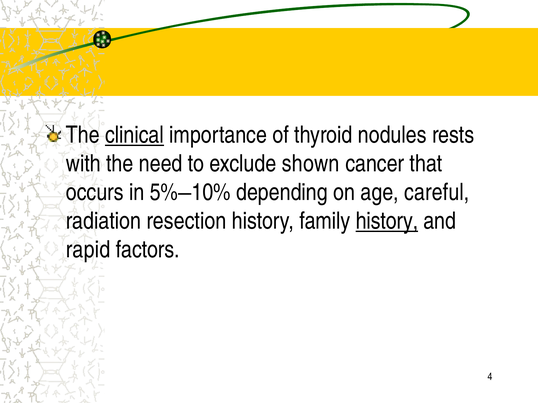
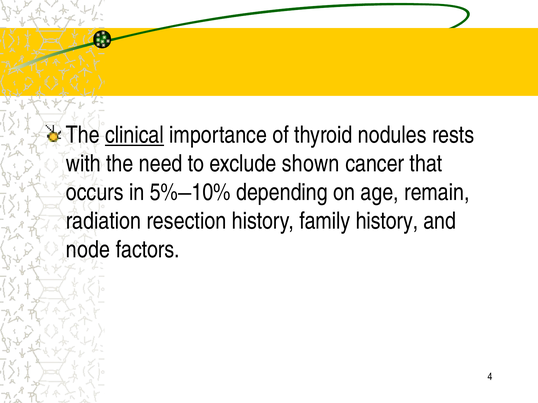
careful: careful -> remain (437, 193)
history underline: present -> none (387, 221)
rapid: rapid -> node (88, 250)
